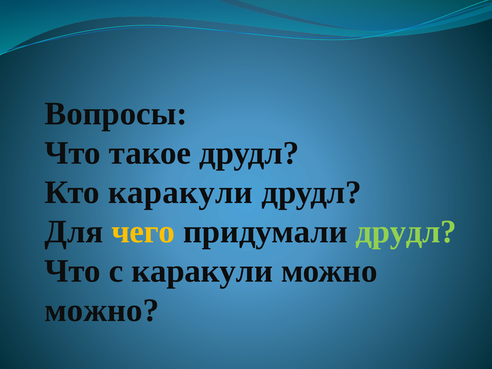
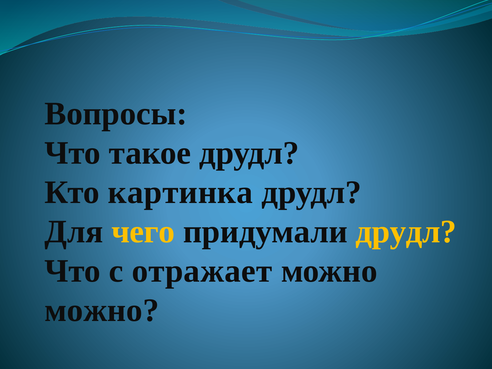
Кто каракули: каракули -> картинка (180, 192)
друдл colour: light green -> yellow (406, 232)
с каракули: каракули -> отражает (202, 271)
